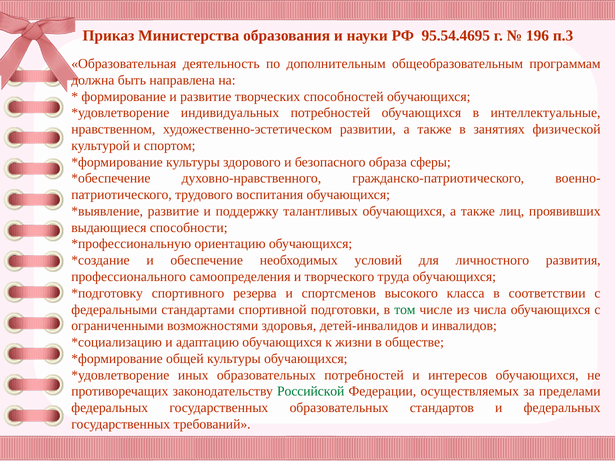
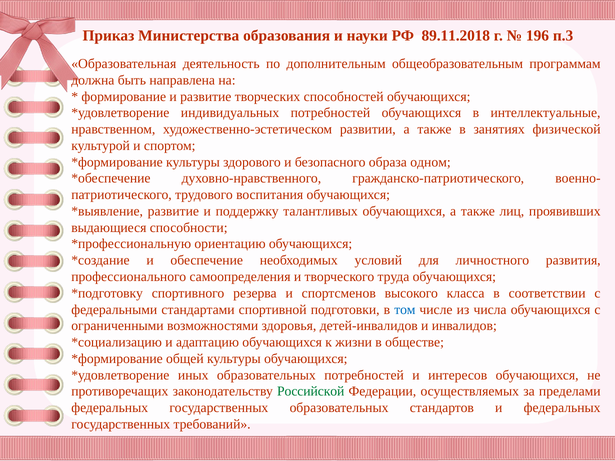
95.54.4695: 95.54.4695 -> 89.11.2018 (456, 36)
сферы: сферы -> одном (430, 162)
том colour: green -> blue (405, 310)
